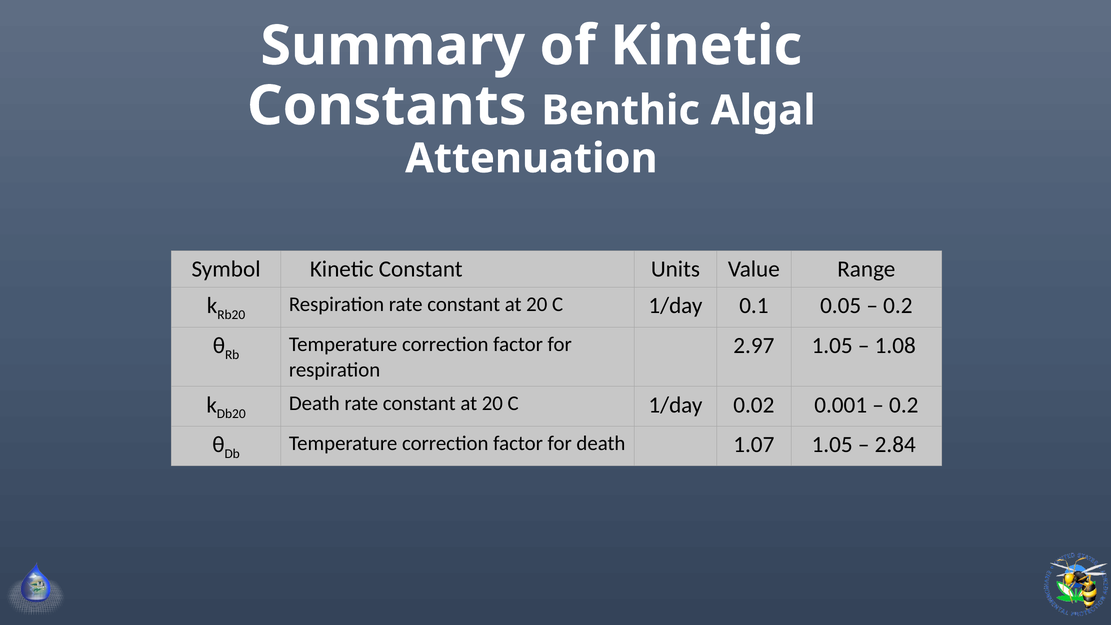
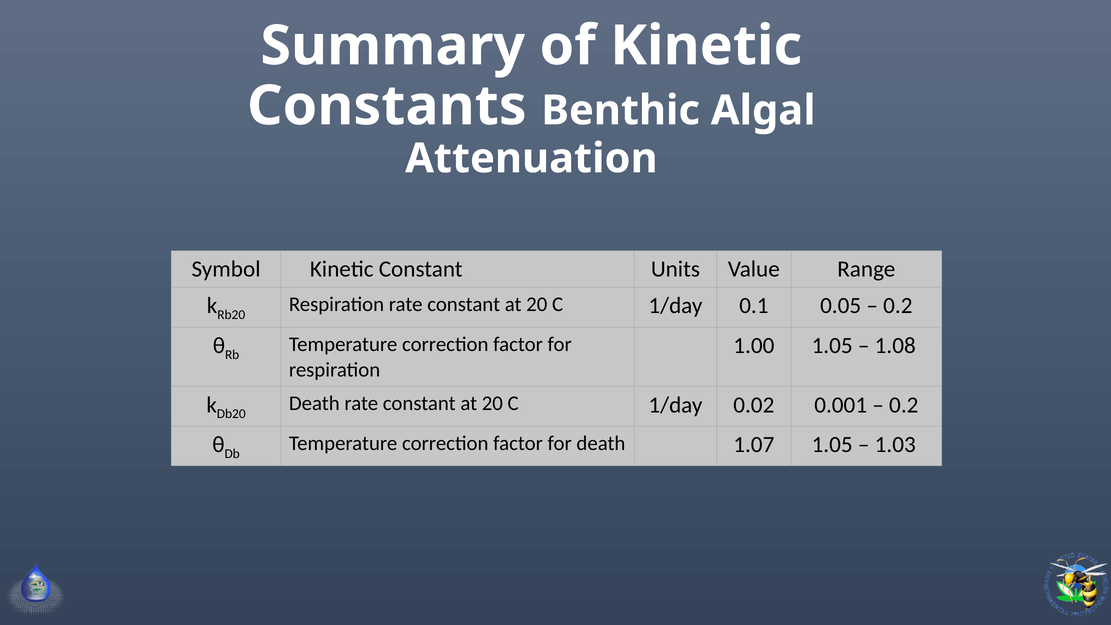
2.97: 2.97 -> 1.00 (754, 346)
2.84: 2.84 -> 1.03 (895, 445)
